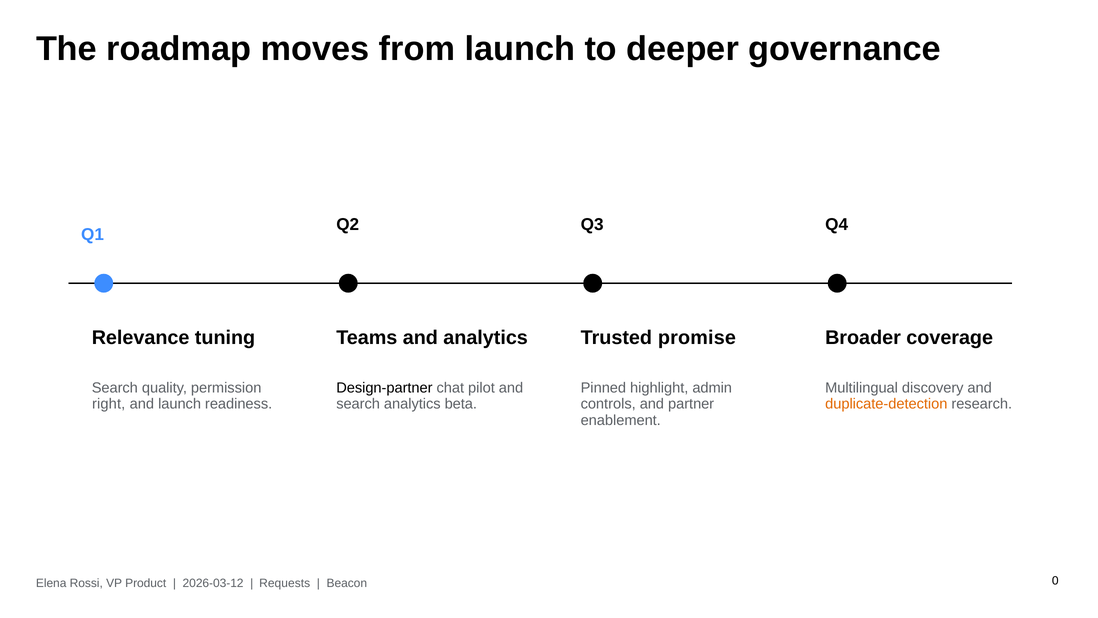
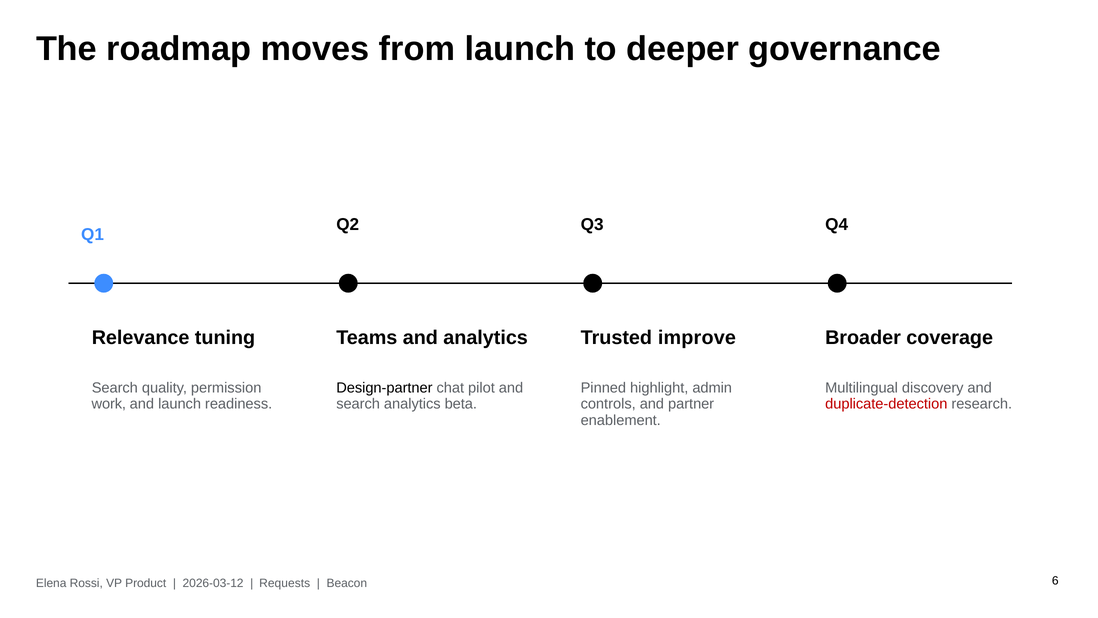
promise: promise -> improve (697, 337)
right: right -> work (109, 404)
duplicate-detection colour: orange -> red (886, 404)
0: 0 -> 6 (1055, 580)
